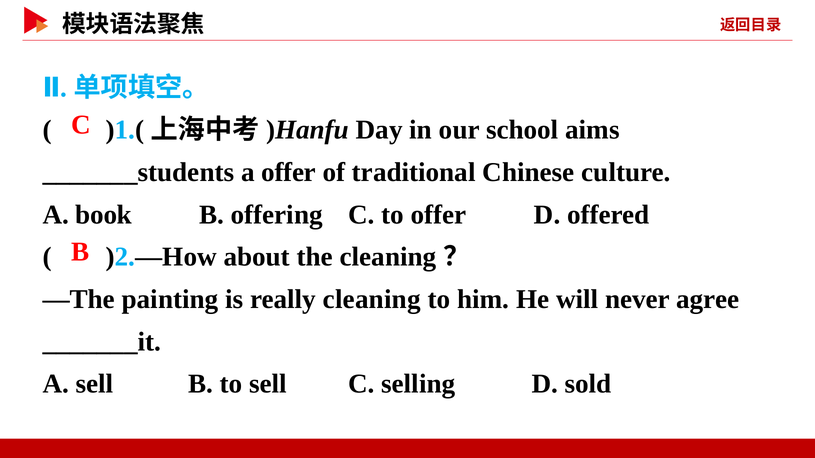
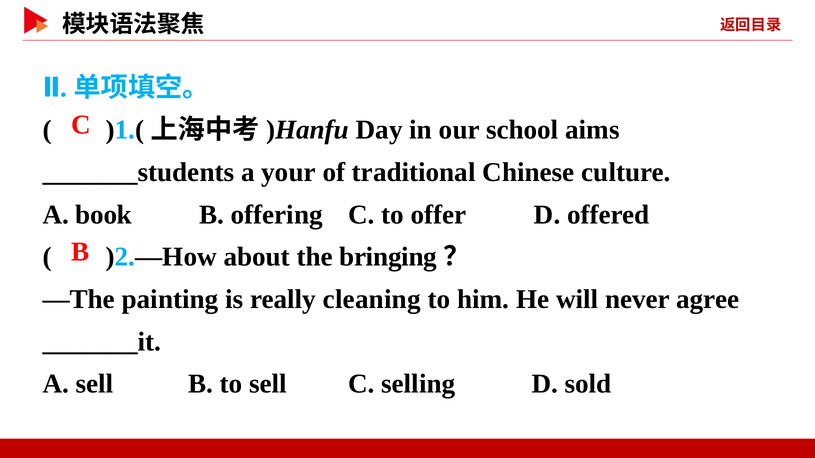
a offer: offer -> your (289, 172)
the cleaning: cleaning -> bringing (388, 257)
